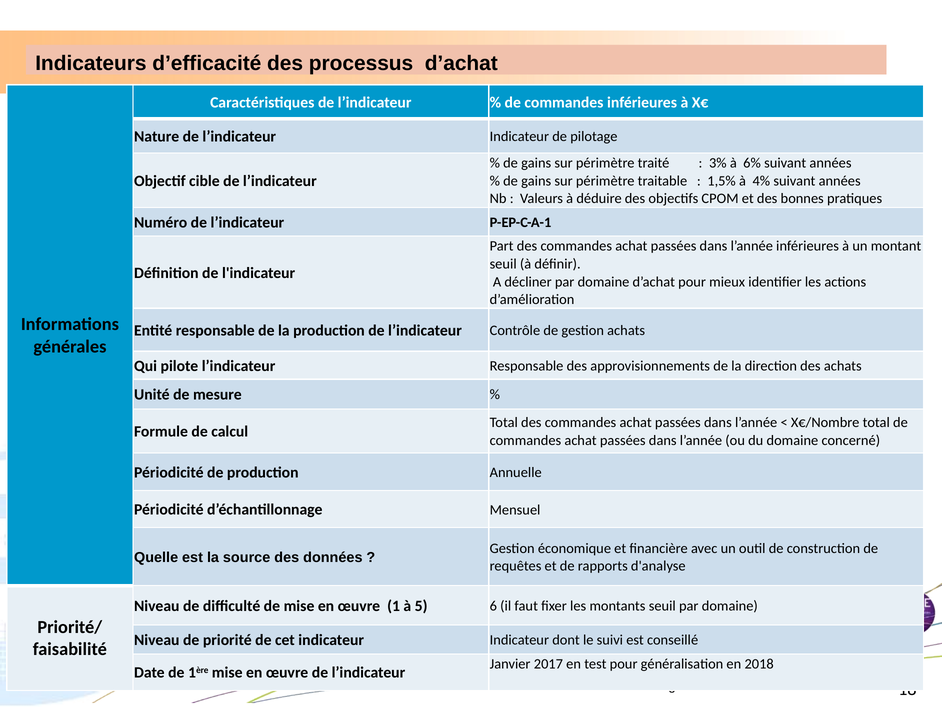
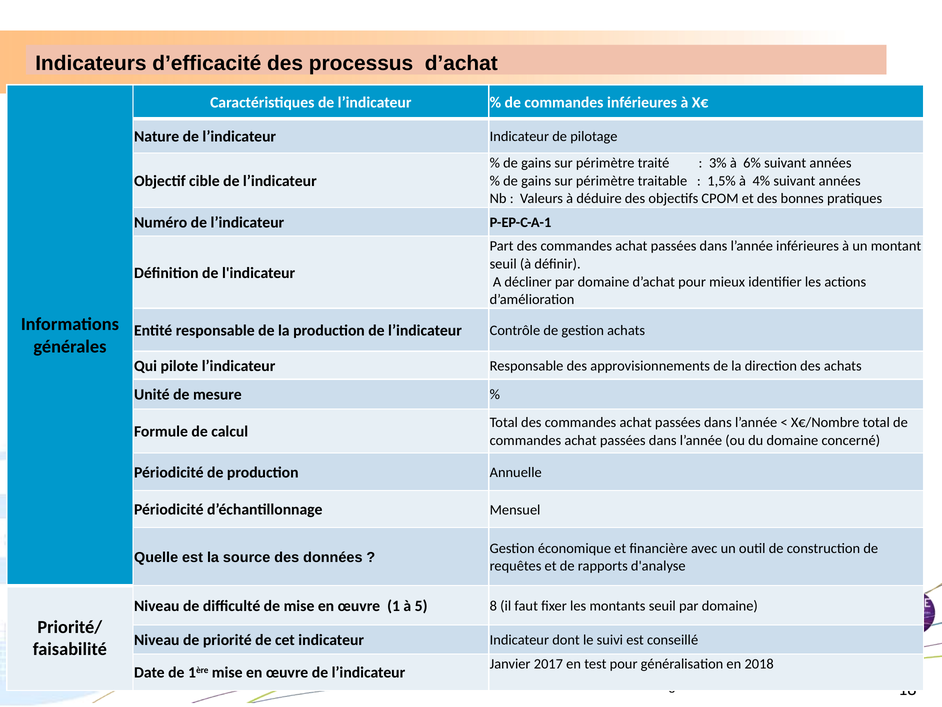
6: 6 -> 8 (493, 606)
